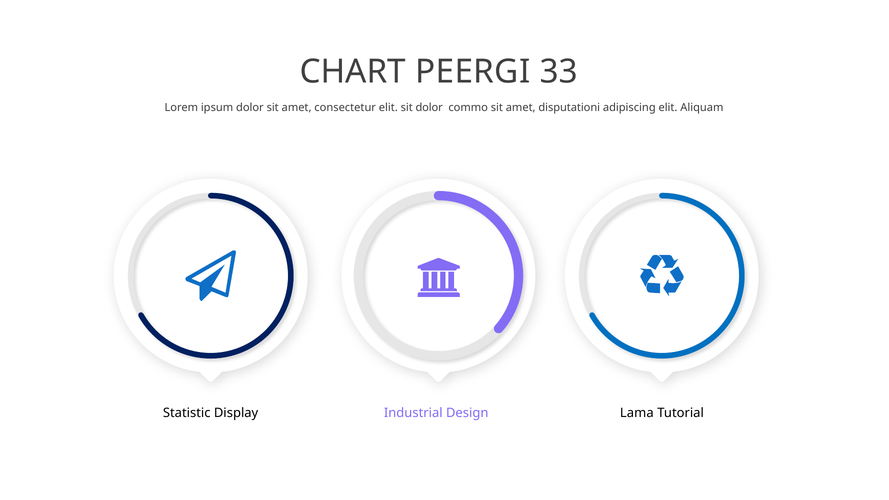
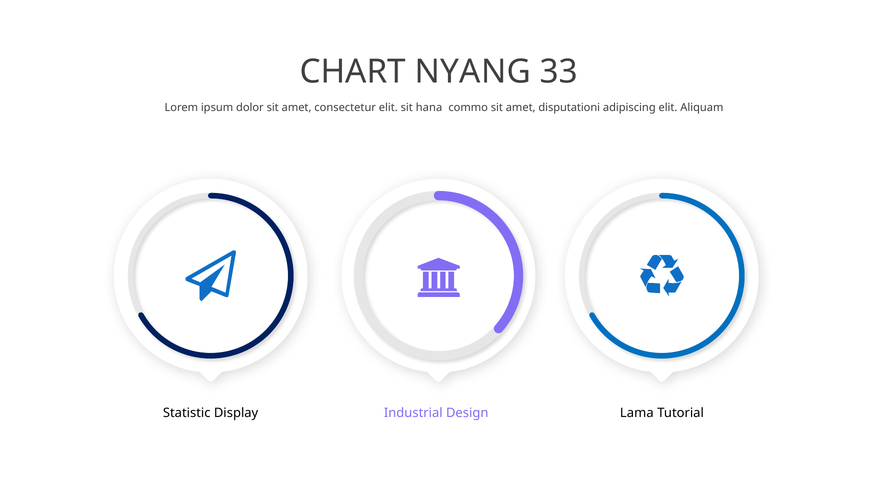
PEERGI: PEERGI -> NYANG (473, 72)
sit dolor: dolor -> hana (429, 108)
